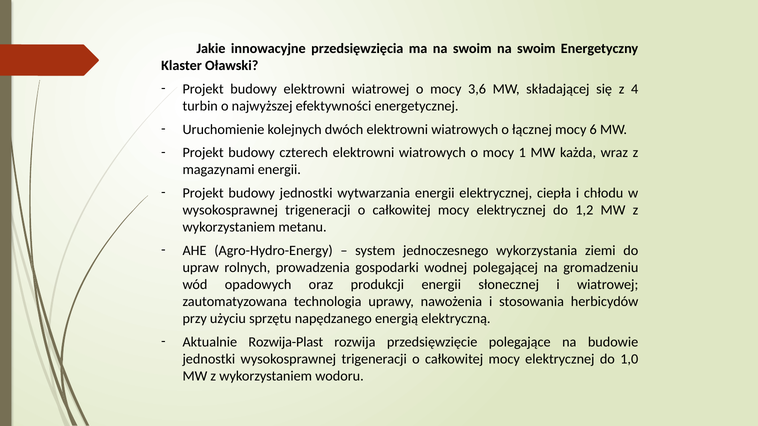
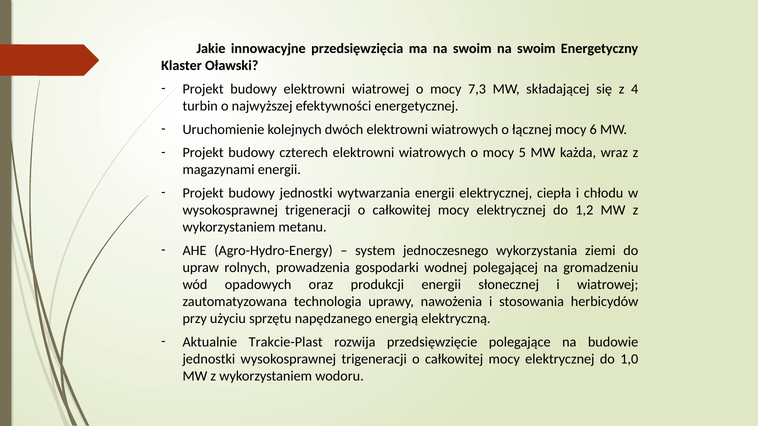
3,6: 3,6 -> 7,3 (477, 89)
1: 1 -> 5 (522, 153)
Rozwija-Plast: Rozwija-Plast -> Trakcie-Plast (286, 342)
